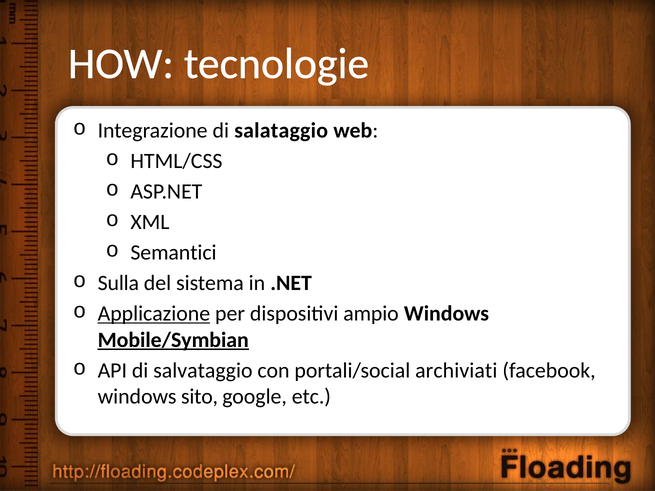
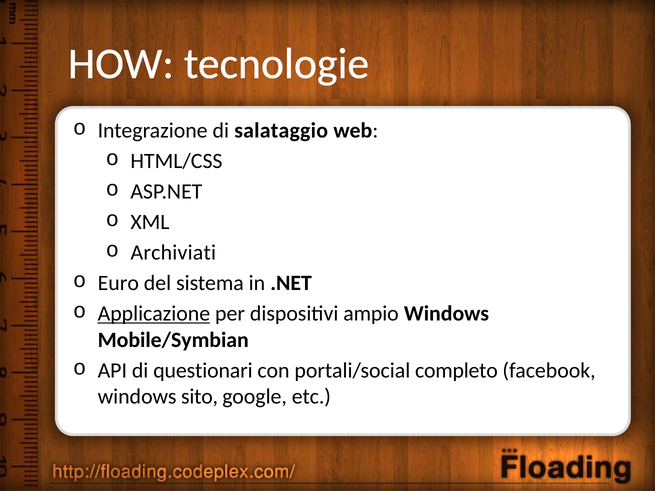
Semantici: Semantici -> Archiviati (173, 253)
Sulla: Sulla -> Euro (118, 283)
Mobile/Symbian underline: present -> none (173, 340)
salvataggio: salvataggio -> questionari (203, 371)
archiviati: archiviati -> completo (456, 371)
